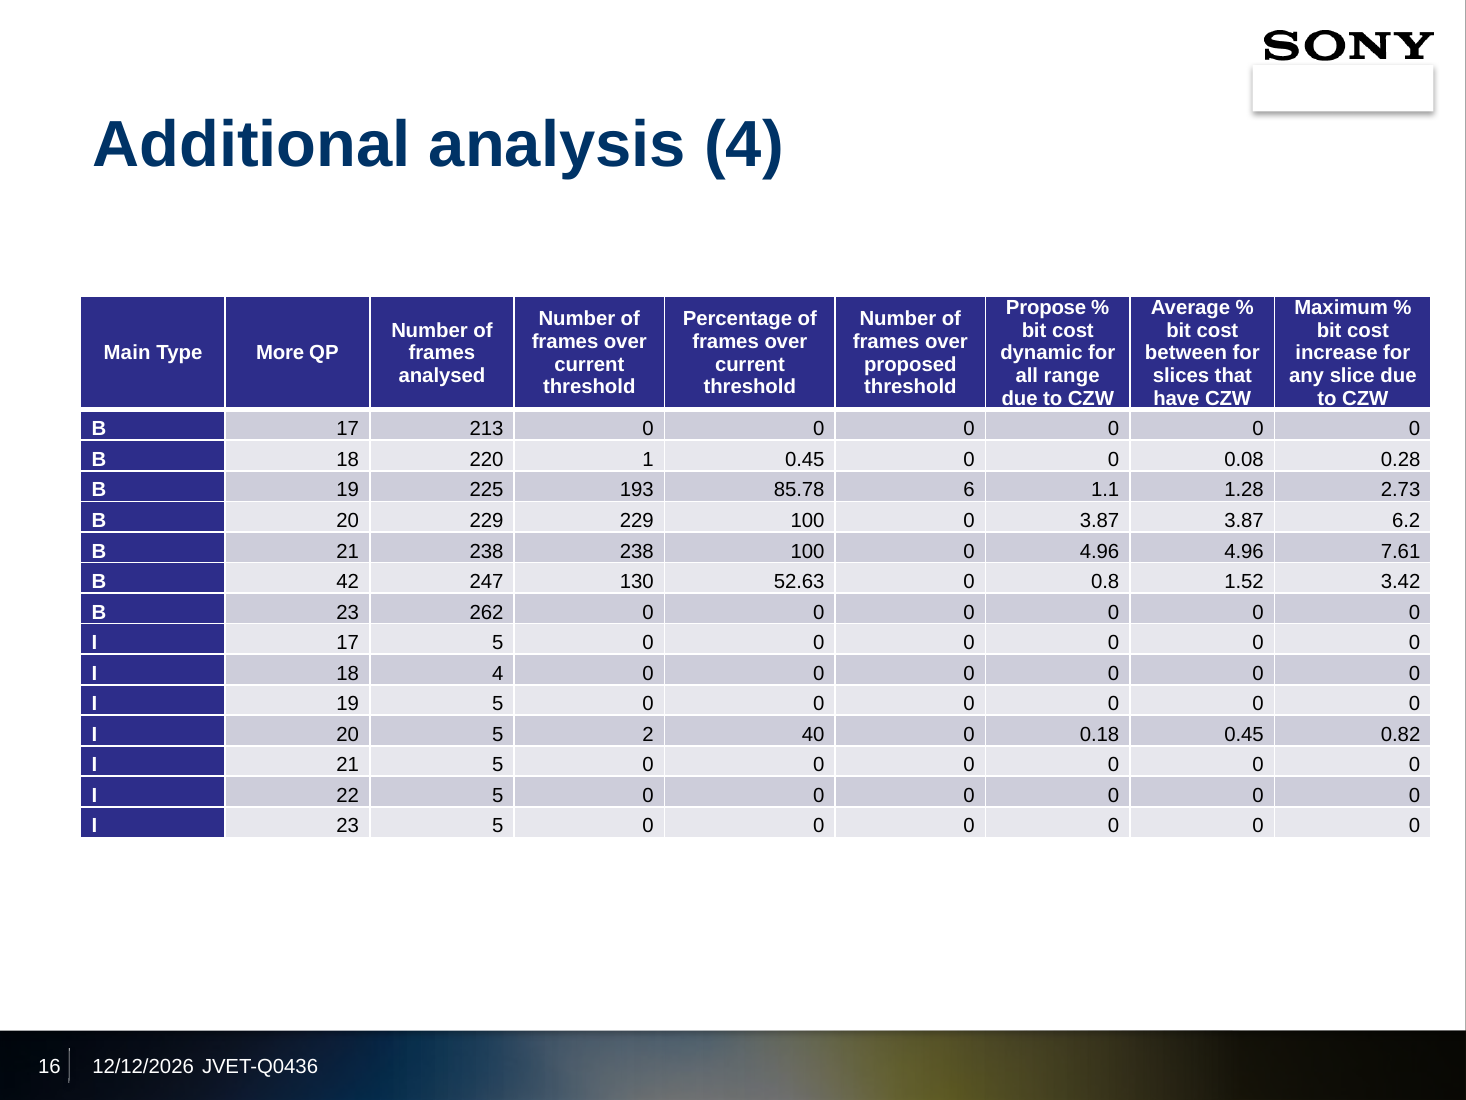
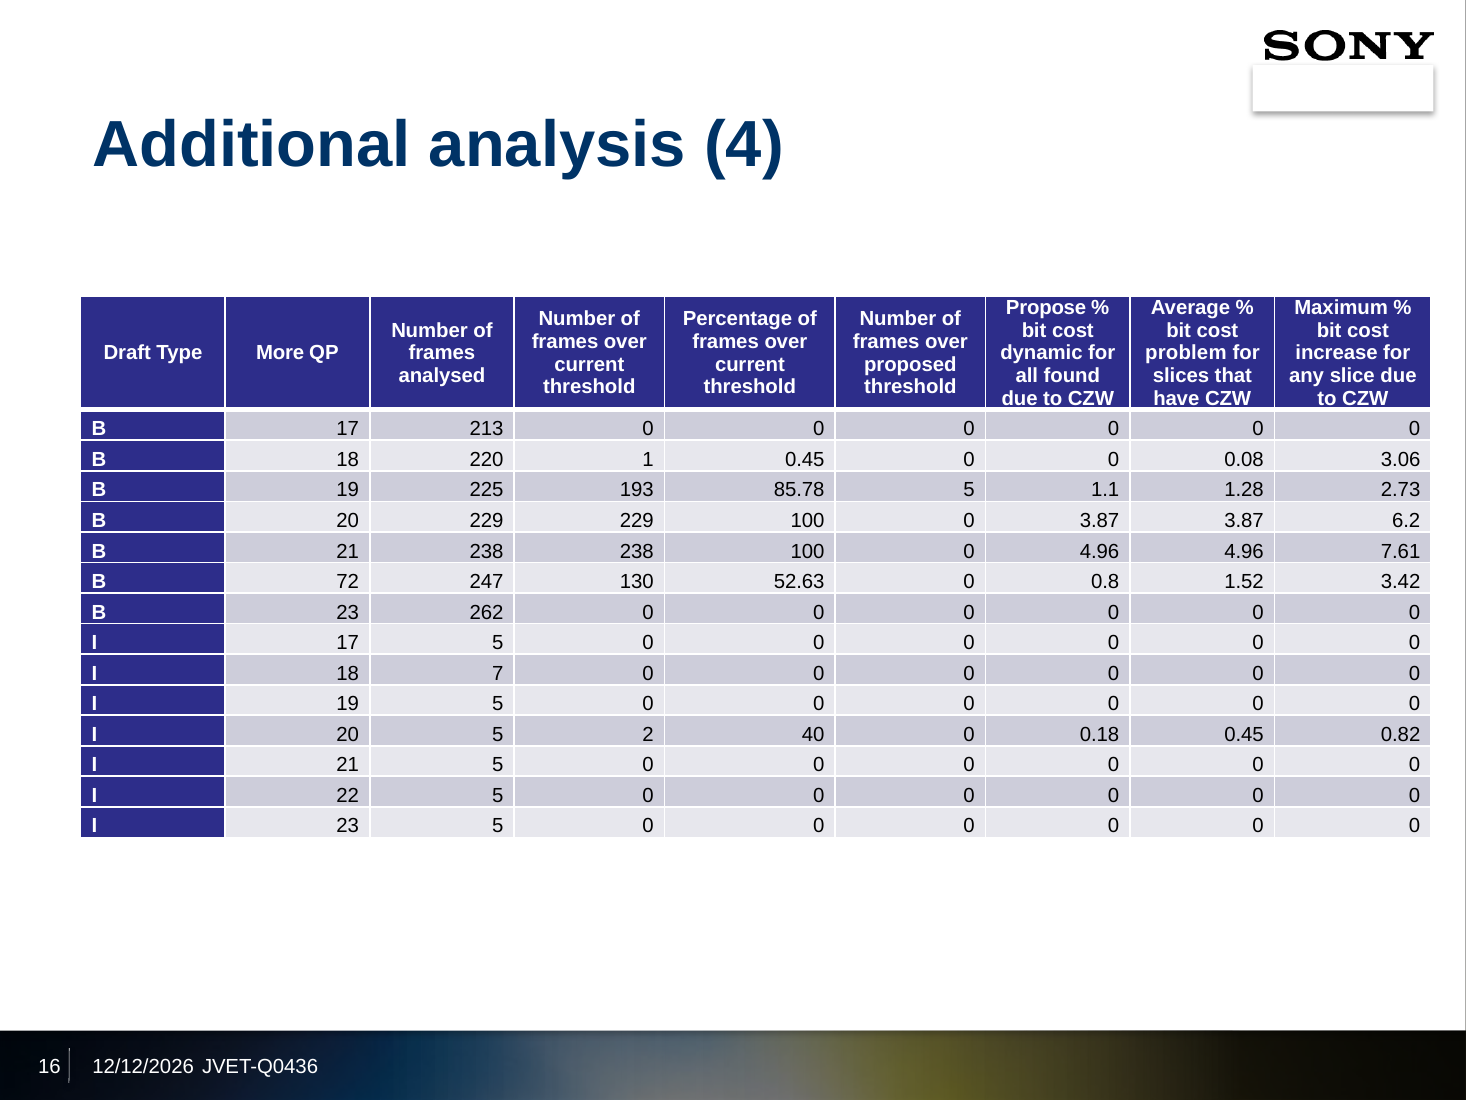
Main: Main -> Draft (127, 353)
between: between -> problem (1186, 353)
range: range -> found (1072, 376)
0.28: 0.28 -> 3.06 (1401, 460)
85.78 6: 6 -> 5 (969, 490)
42: 42 -> 72 (348, 582)
18 4: 4 -> 7 (498, 673)
